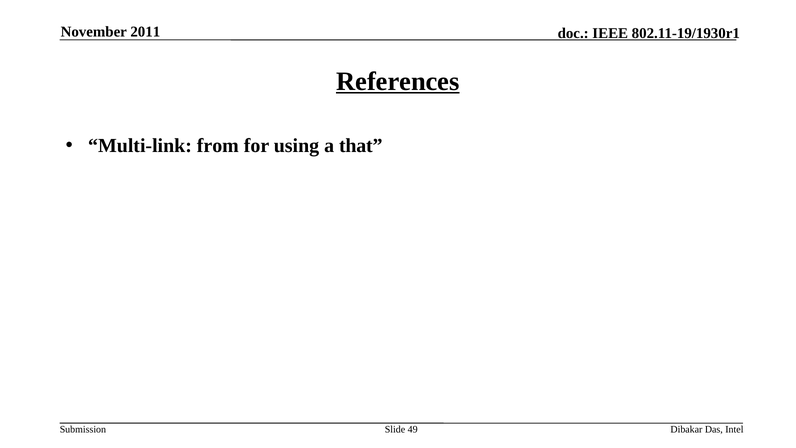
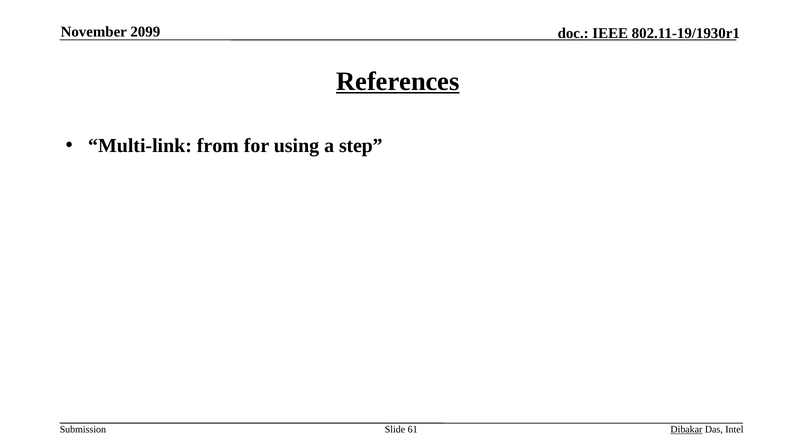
2011: 2011 -> 2099 (145, 32)
that: that -> step (361, 146)
49: 49 -> 61 (413, 429)
Dibakar underline: none -> present (686, 429)
